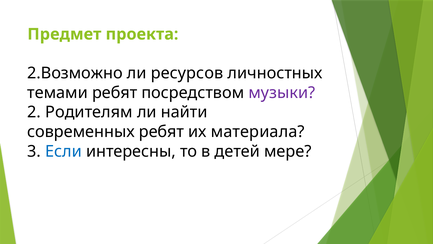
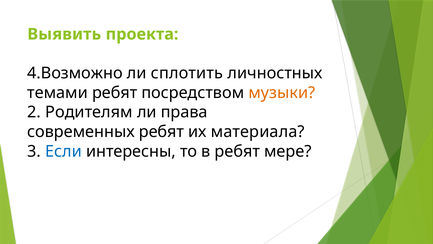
Предмет: Предмет -> Выявить (64, 34)
2.Возможно: 2.Возможно -> 4.Возможно (75, 73)
ресурсов: ресурсов -> сплотить (187, 73)
музыки colour: purple -> orange (282, 93)
найти: найти -> права (184, 112)
в детей: детей -> ребят (237, 151)
